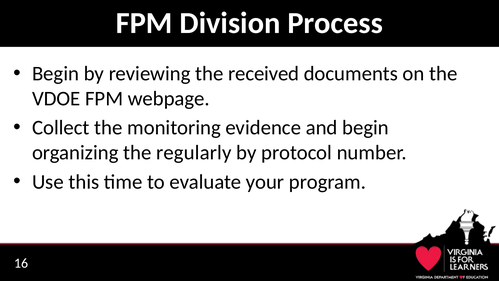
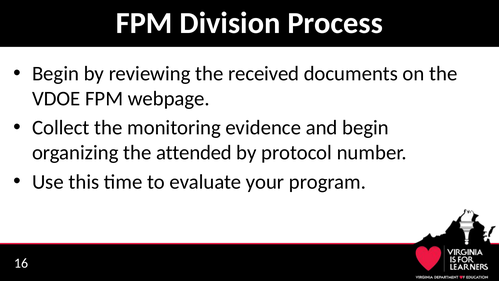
regularly: regularly -> attended (194, 153)
